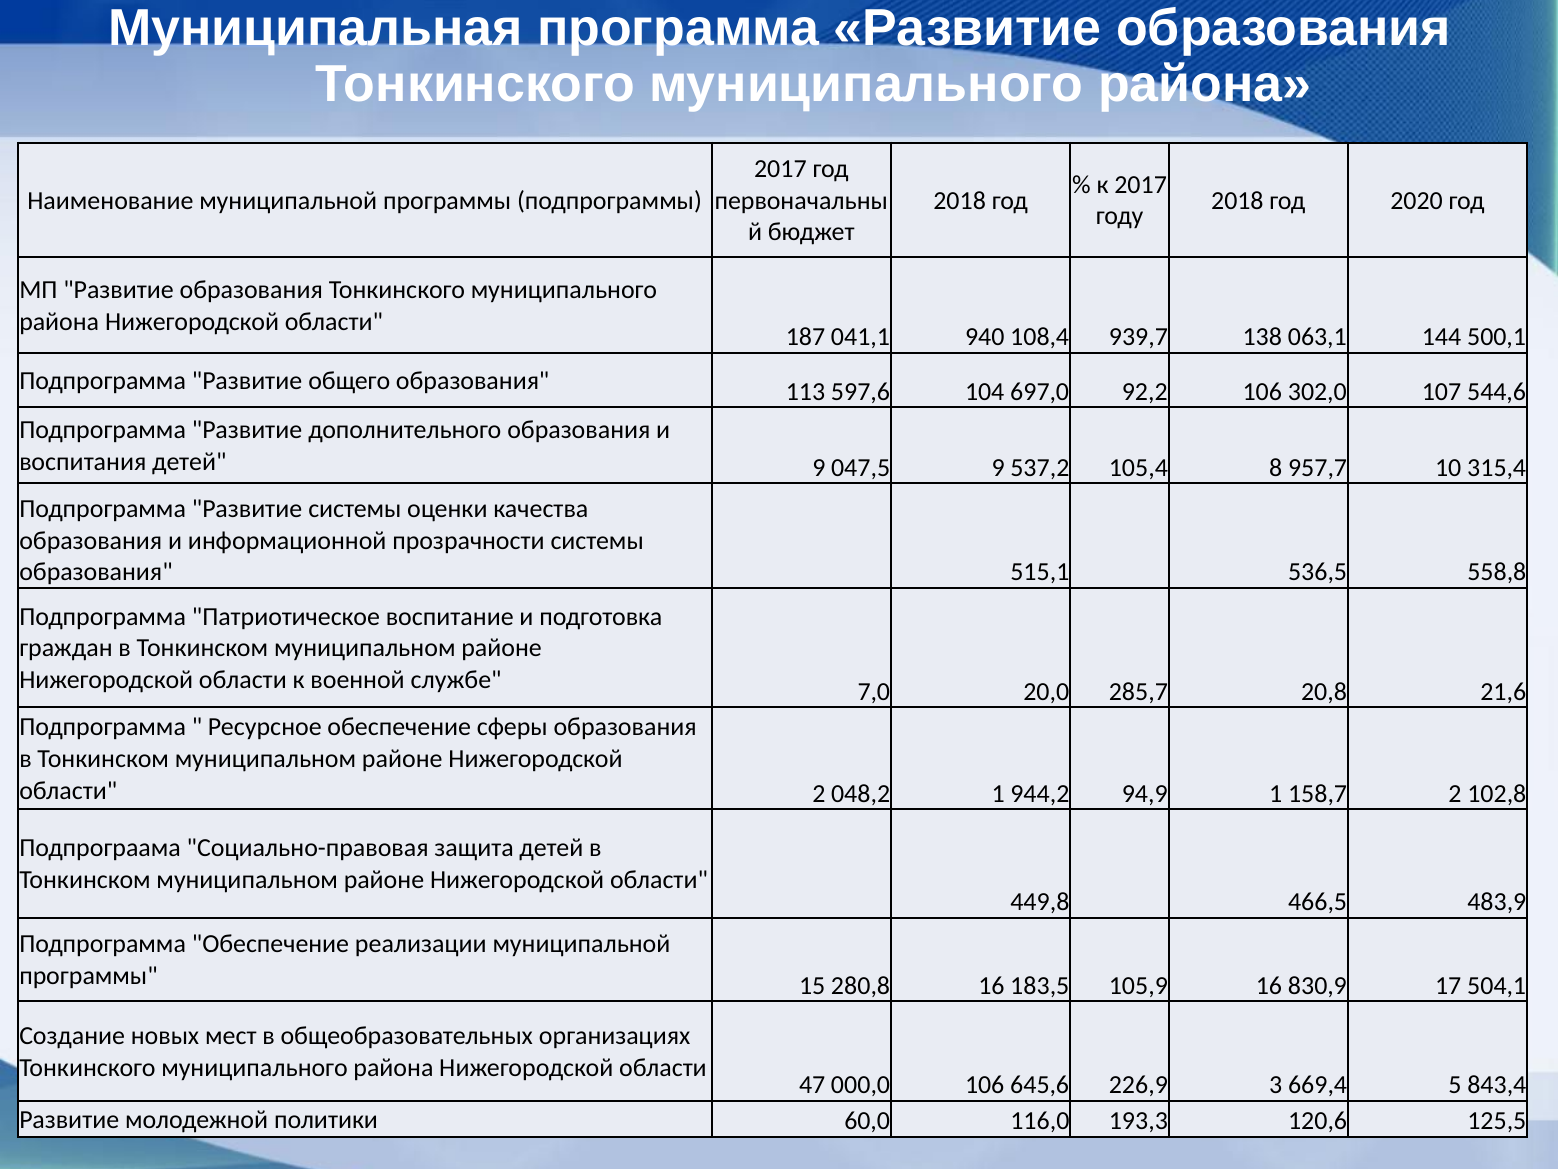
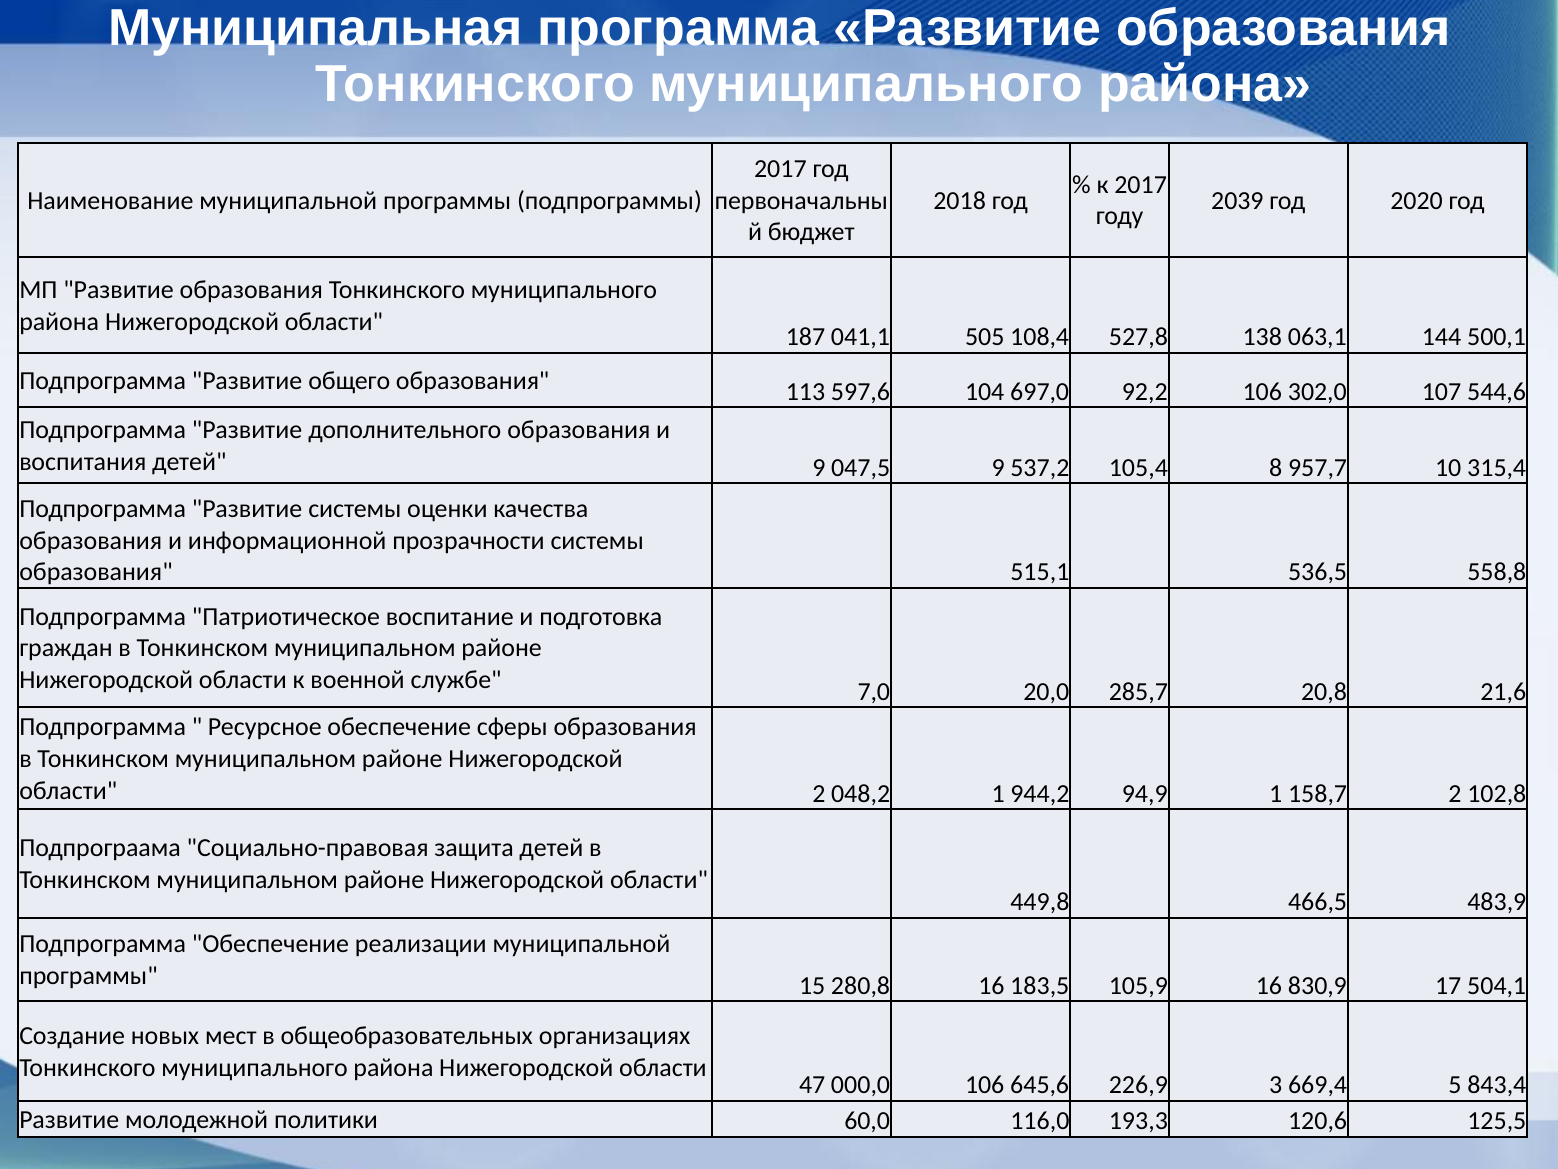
2018: 2018 -> 2039 (1237, 200)
940: 940 -> 505 (985, 337)
939,7: 939,7 -> 527,8 (1138, 337)
